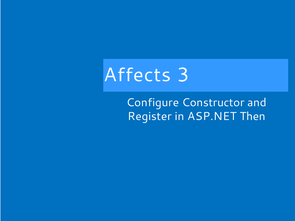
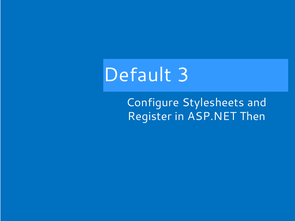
Affects: Affects -> Default (137, 75)
Constructor: Constructor -> Stylesheets (213, 103)
